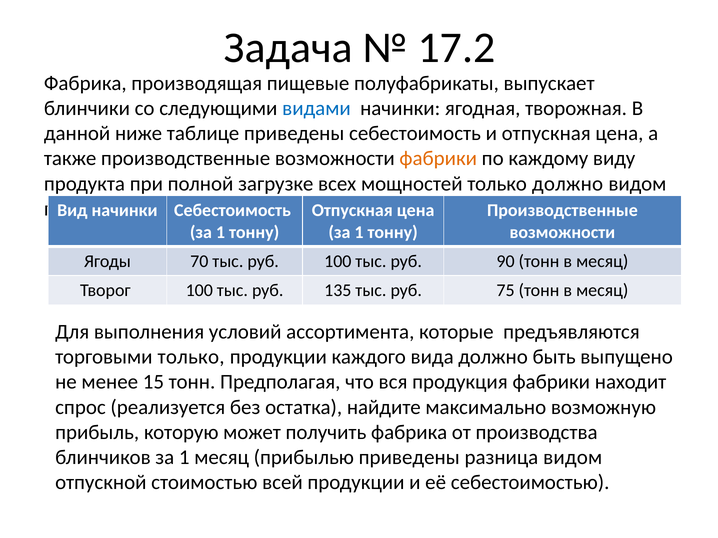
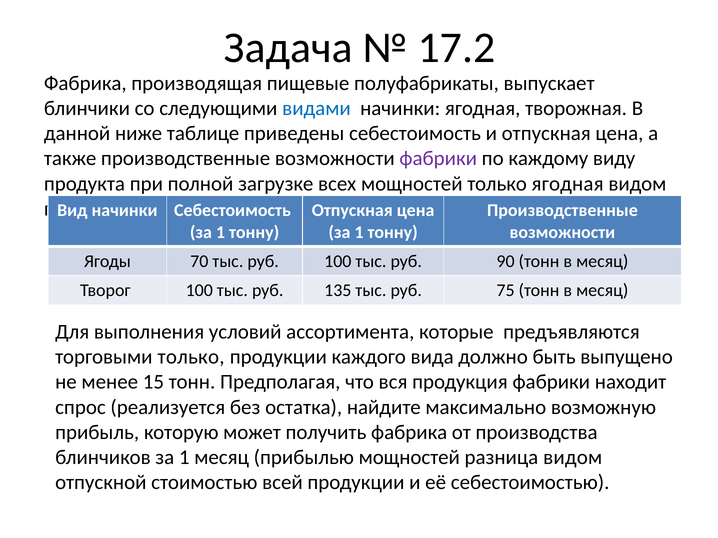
фабрики colour: orange -> purple (438, 159)
только должно: должно -> ягодная (568, 184)
прибылью приведены: приведены -> мощностей (409, 458)
